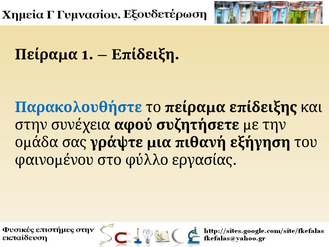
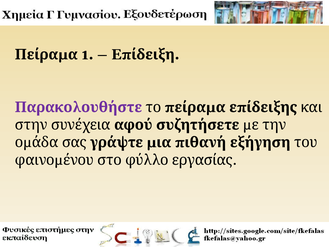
Παρακολουθήστε colour: blue -> purple (78, 107)
